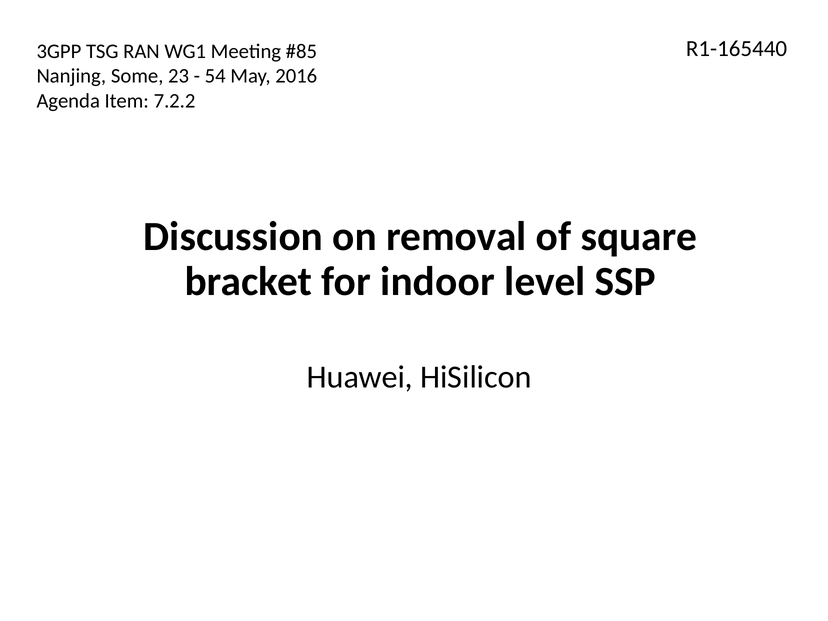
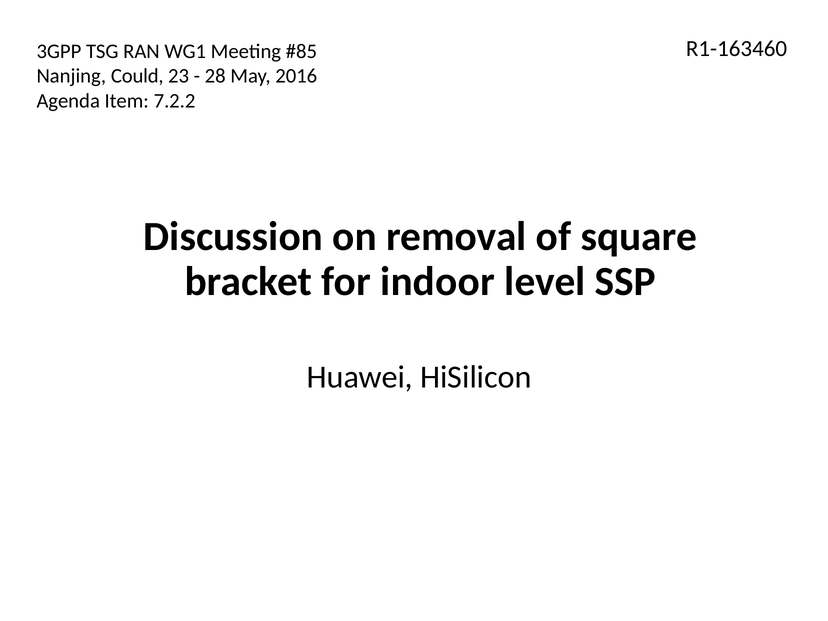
R1-165440: R1-165440 -> R1-163460 (737, 49)
Some: Some -> Could (137, 76)
54: 54 -> 28 (215, 76)
